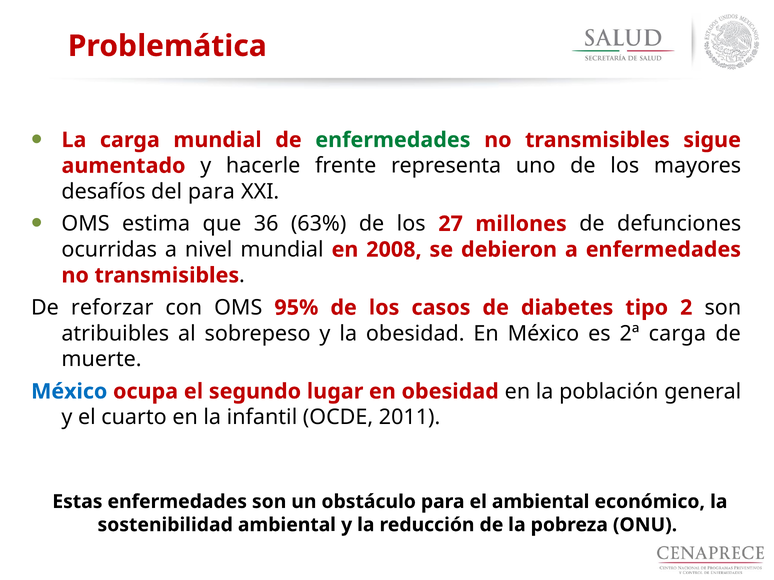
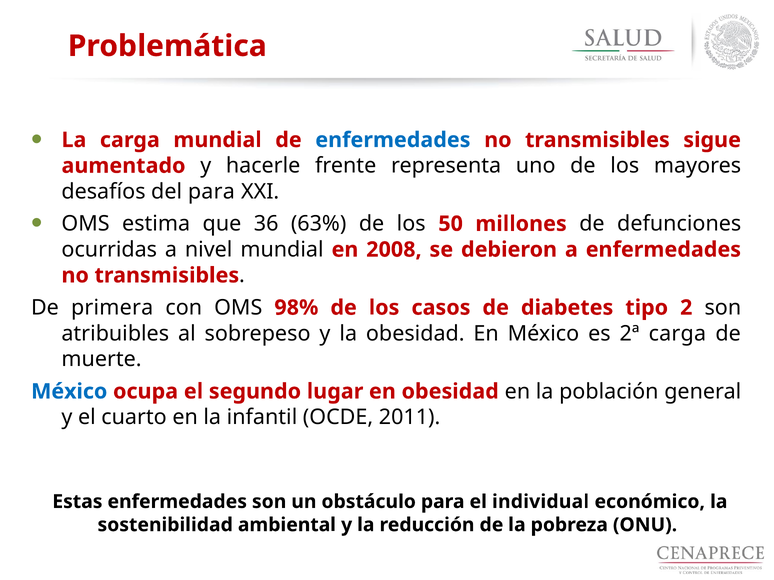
enfermedades colour: green -> blue (393, 140)
27: 27 -> 50 (451, 224)
reforzar: reforzar -> primera (112, 308)
95%: 95% -> 98% (296, 308)
el ambiental: ambiental -> individual (541, 502)
